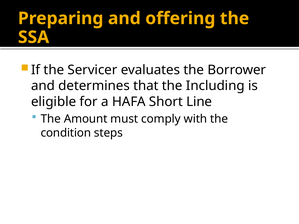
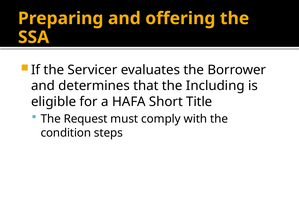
Line: Line -> Title (199, 102)
Amount: Amount -> Request (86, 119)
